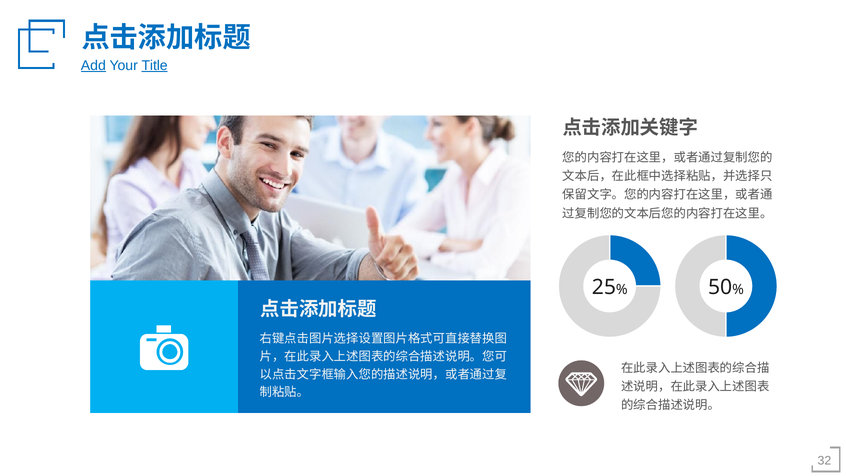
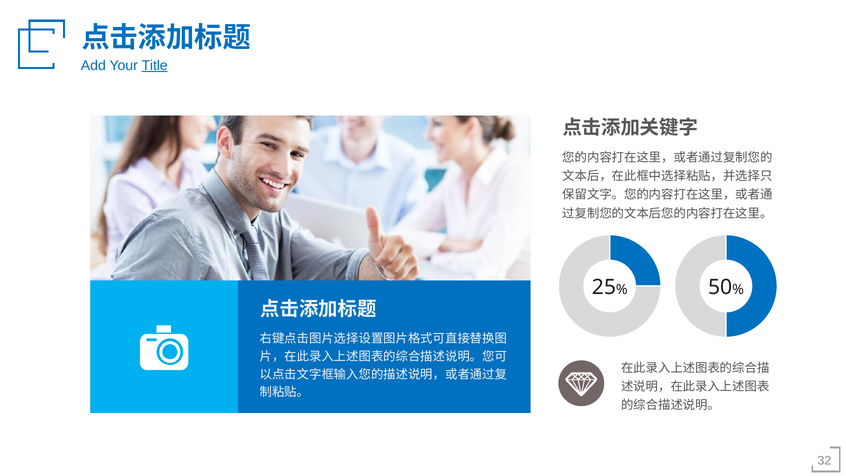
Add underline: present -> none (93, 65)
